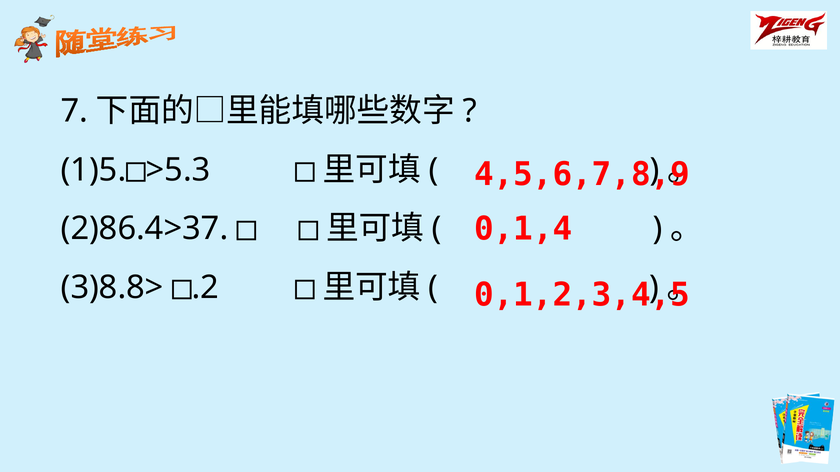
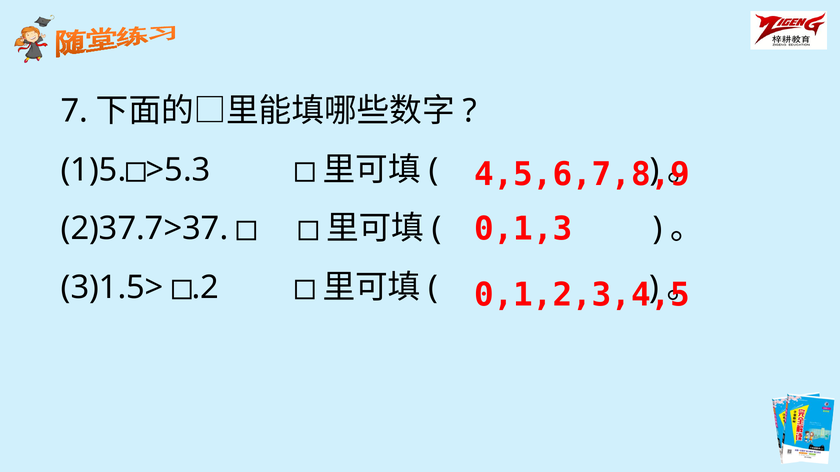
0,1,4: 0,1,4 -> 0,1,3 (523, 229)
2)86.4>37: 2)86.4>37 -> 2)37.7>37 (145, 229)
3)8.8>: 3)8.8> -> 3)1.5> (112, 288)
